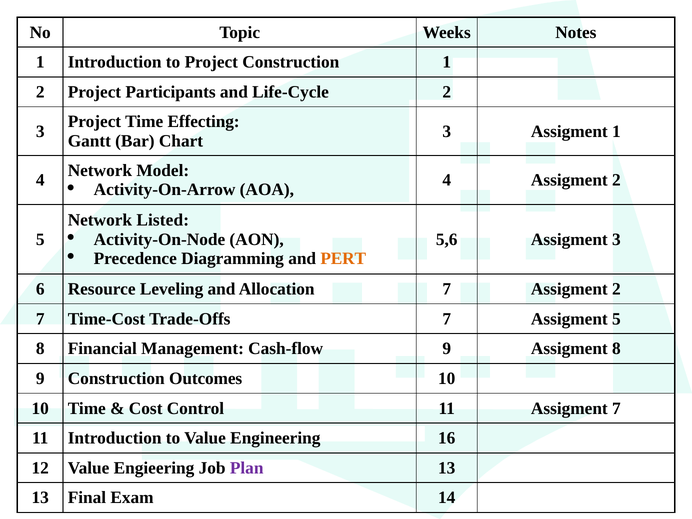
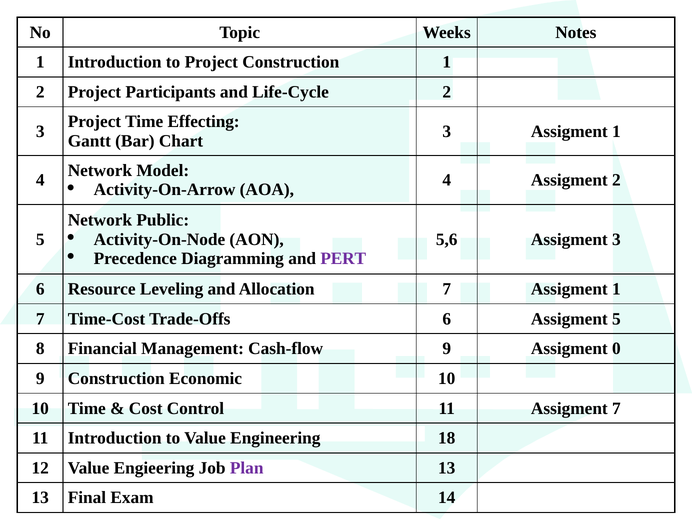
Listed: Listed -> Public (163, 220)
PERT colour: orange -> purple (343, 259)
7 Assigment 2: 2 -> 1 (616, 289)
Trade-Offs 7: 7 -> 6 (447, 319)
Assigment 8: 8 -> 0 (616, 349)
Outcomes: Outcomes -> Economic (206, 378)
16: 16 -> 18 (447, 438)
